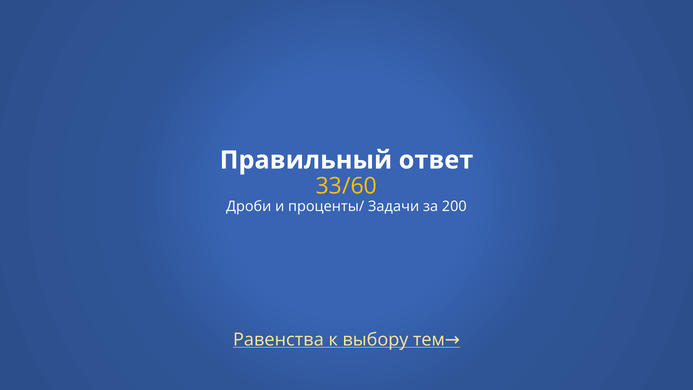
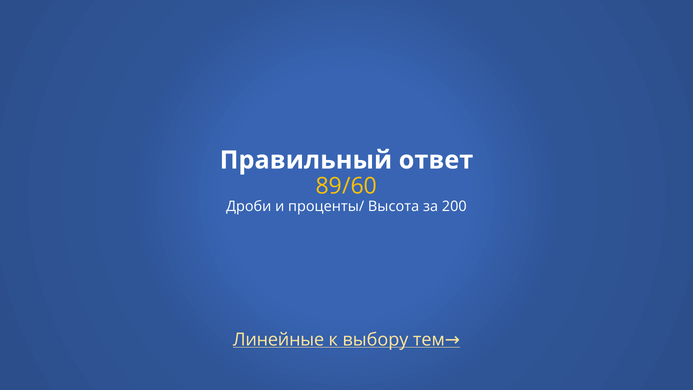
33/60: 33/60 -> 89/60 (346, 186)
Задачи: Задачи -> Высота (394, 207)
Равенства: Равенства -> Линейные (279, 340)
